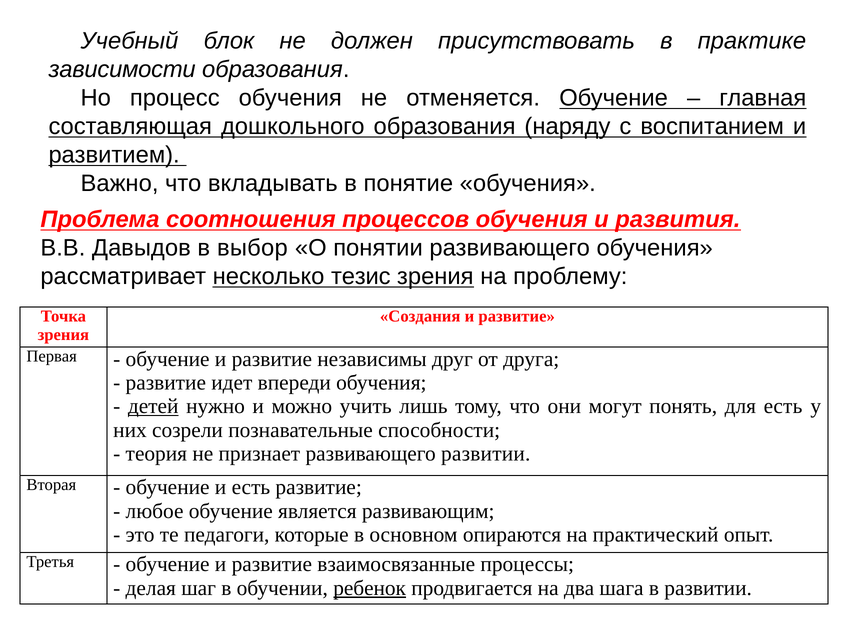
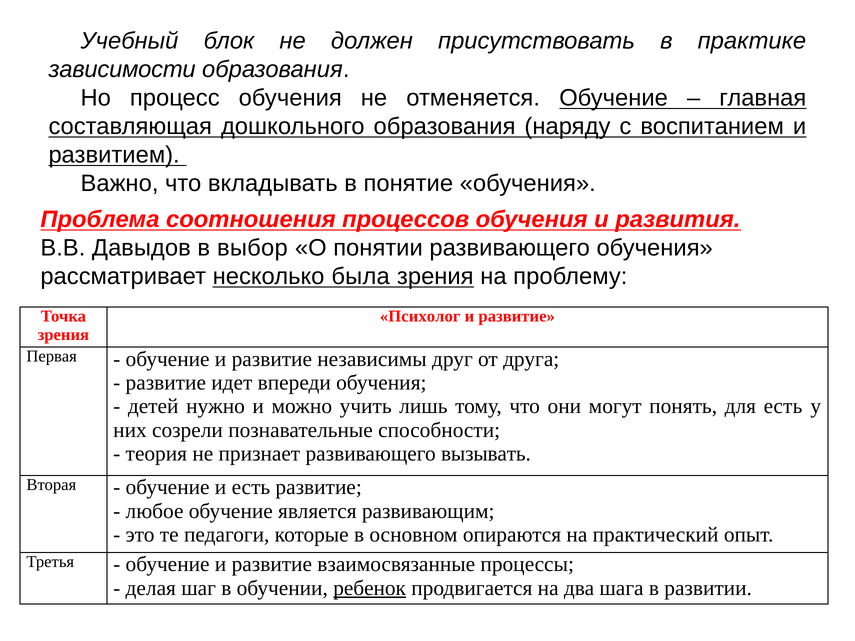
тезис: тезис -> была (361, 277)
Создания: Создания -> Психолог (420, 317)
детей underline: present -> none (153, 407)
развивающего развитии: развитии -> вызывать (486, 454)
